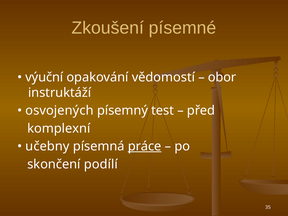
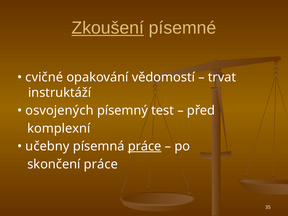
Zkoušení underline: none -> present (108, 28)
výuční: výuční -> cvičné (44, 77)
obor: obor -> trvat (222, 77)
skončení podílí: podílí -> práce (101, 164)
